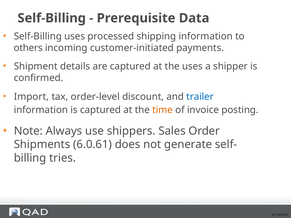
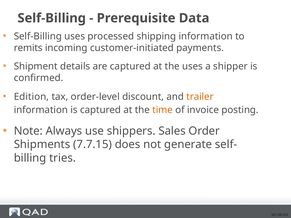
others: others -> remits (28, 48)
Import: Import -> Edition (31, 97)
trailer colour: blue -> orange (200, 97)
6.0.61: 6.0.61 -> 7.7.15 (93, 145)
